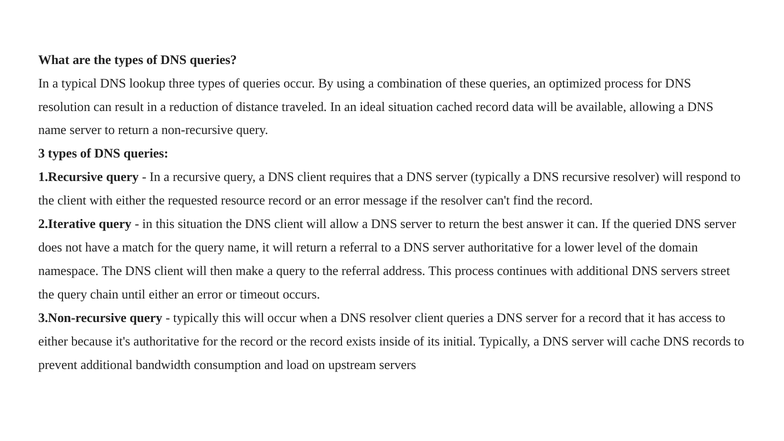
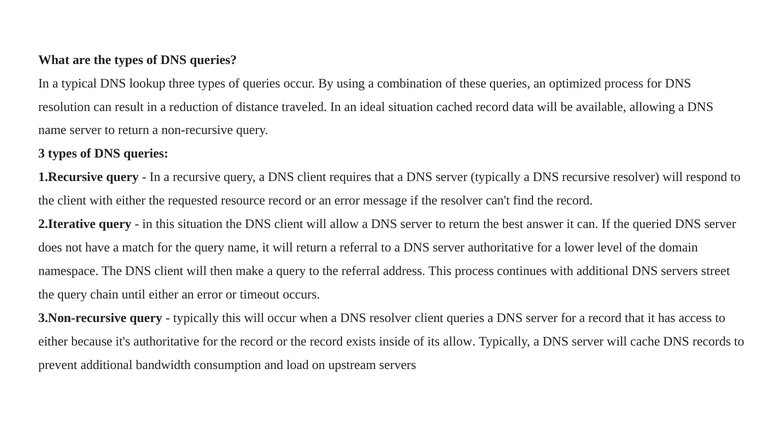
its initial: initial -> allow (459, 342)
